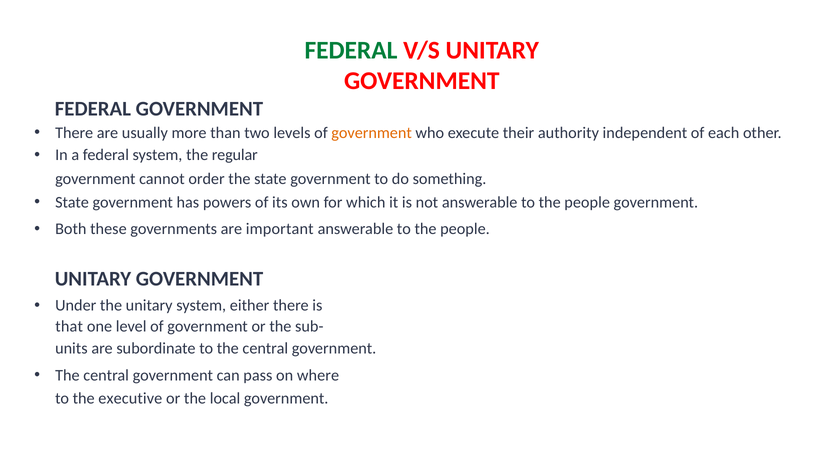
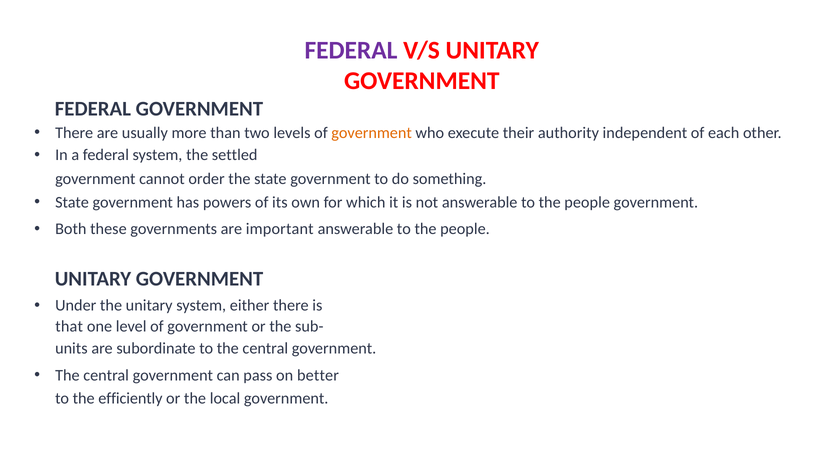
FEDERAL colour: green -> purple (351, 50)
regular: regular -> settled (235, 155)
where: where -> better (318, 375)
executive: executive -> efficiently (130, 398)
